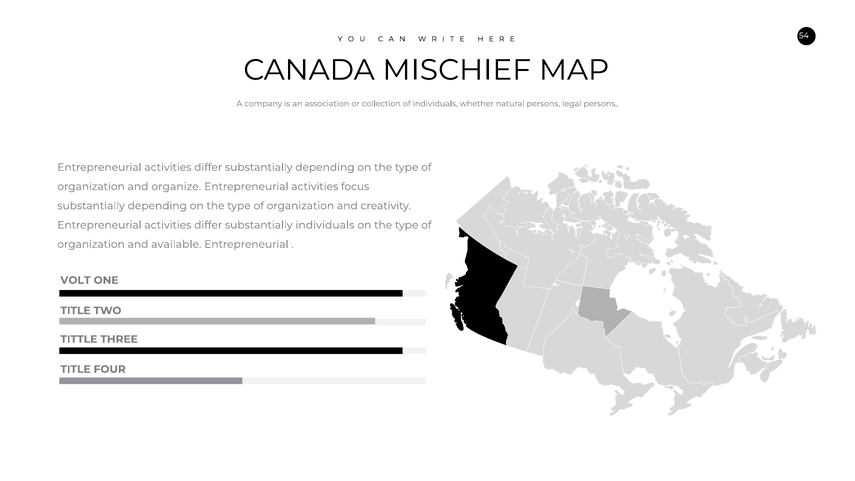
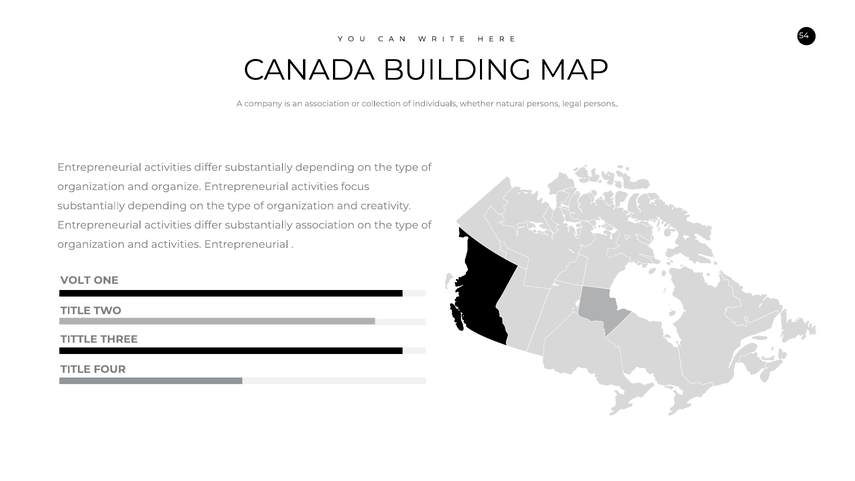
MISCHIEF: MISCHIEF -> BUILDING (457, 70)
substantially individuals: individuals -> association (325, 225)
and available: available -> activities (176, 244)
